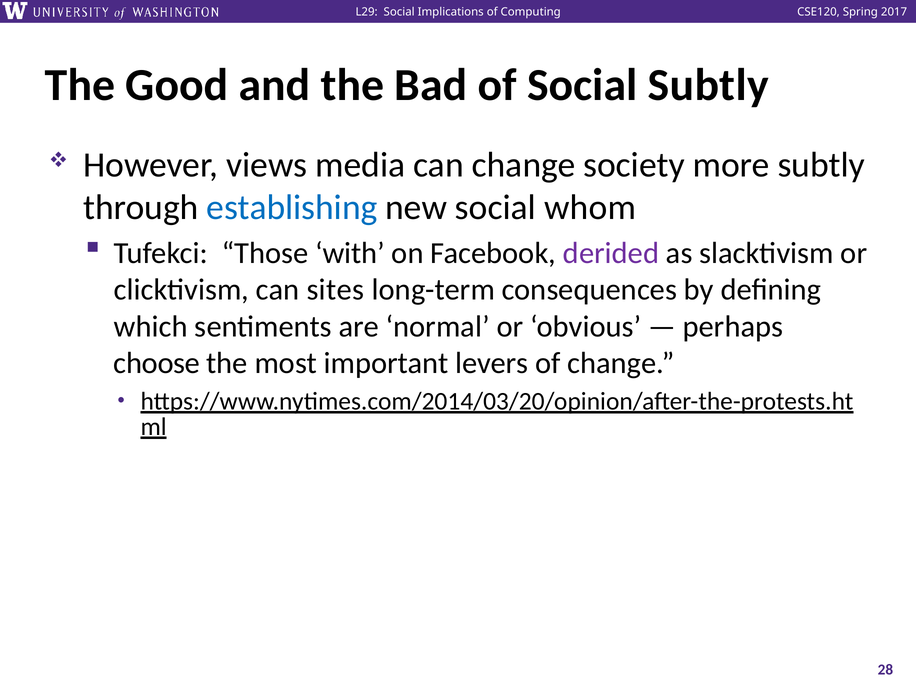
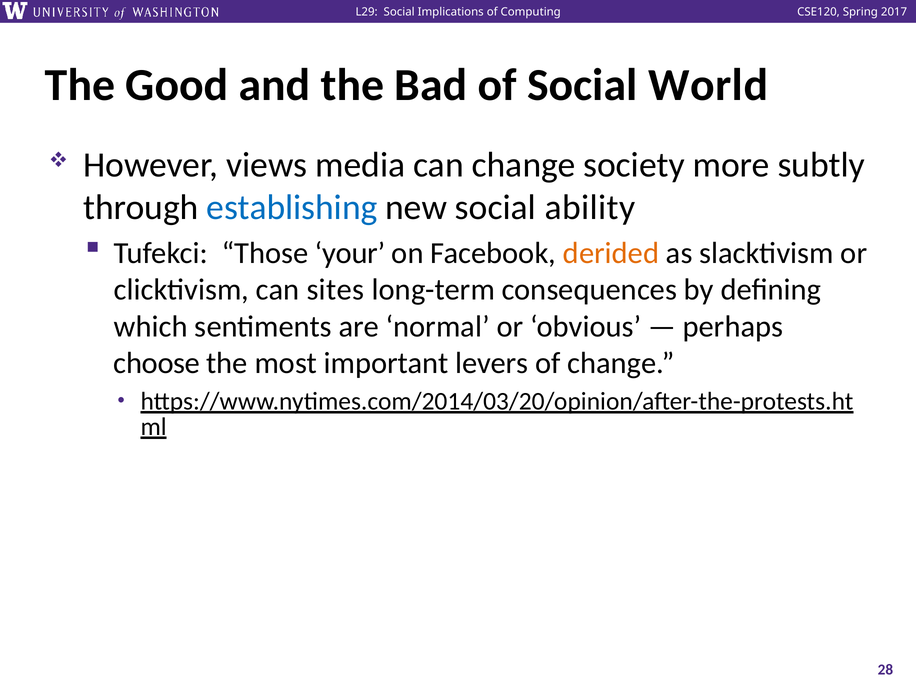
Social Subtly: Subtly -> World (708, 85)
whom: whom -> ability (590, 208)
with: with -> your (350, 253)
derided colour: purple -> orange (611, 253)
